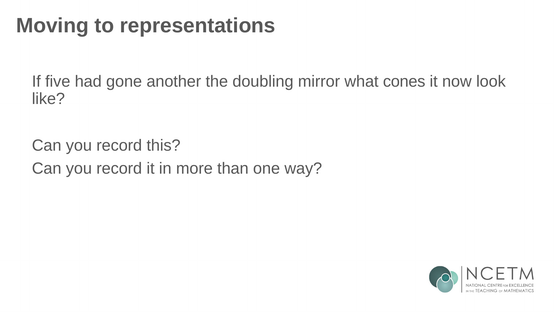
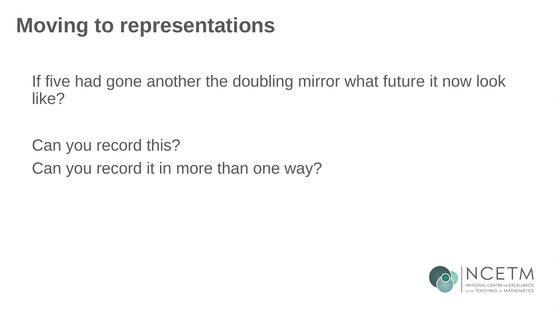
cones: cones -> future (404, 81)
